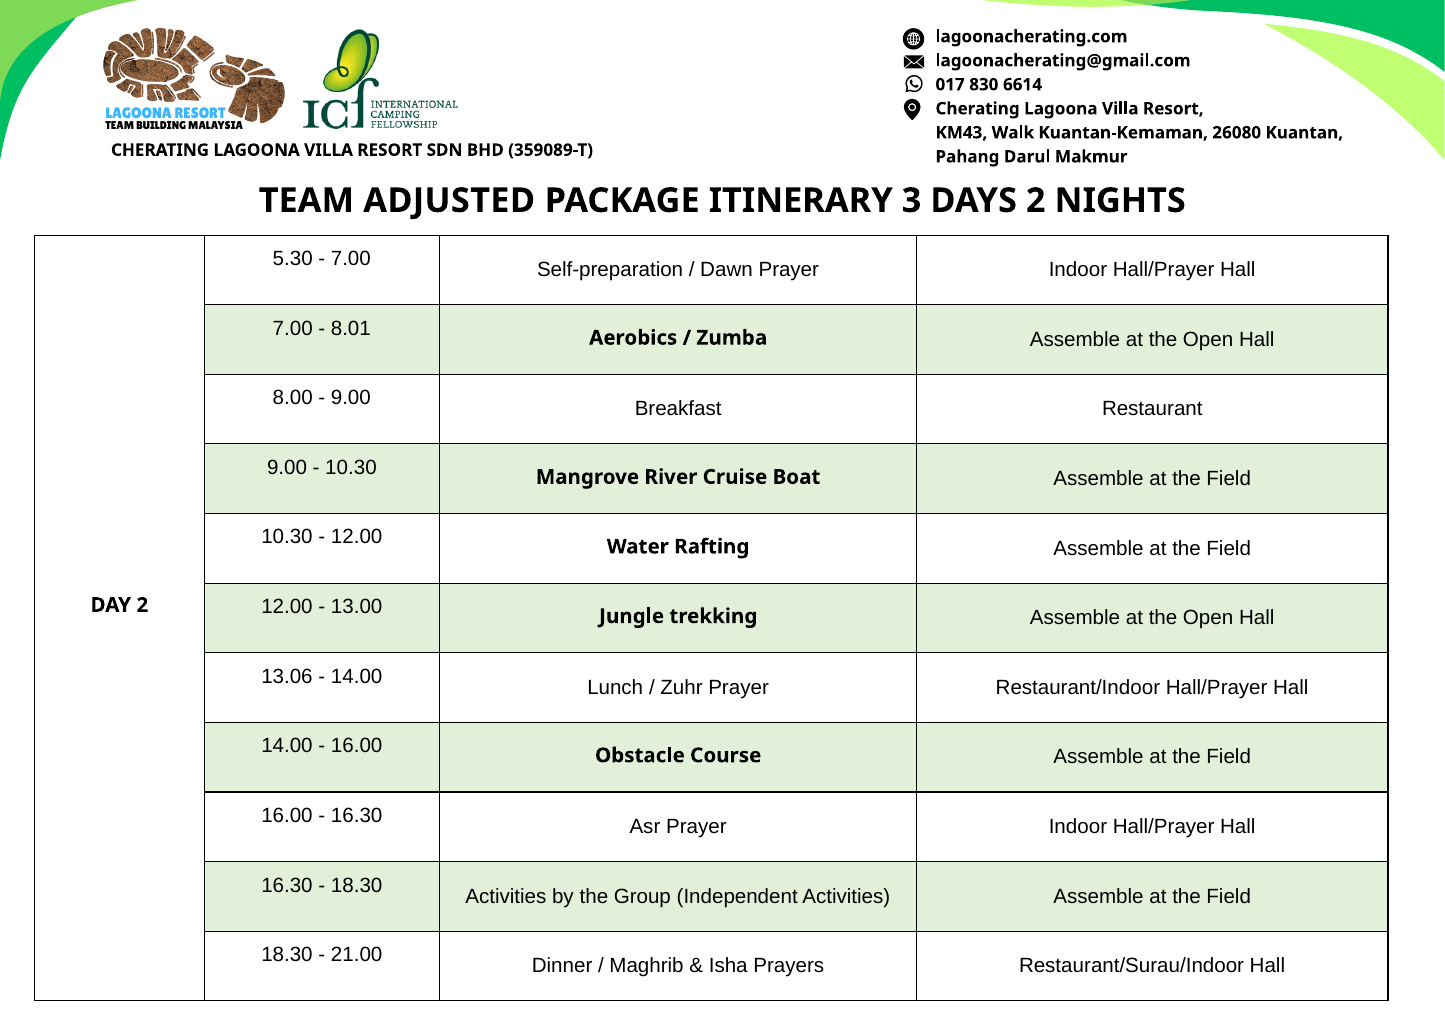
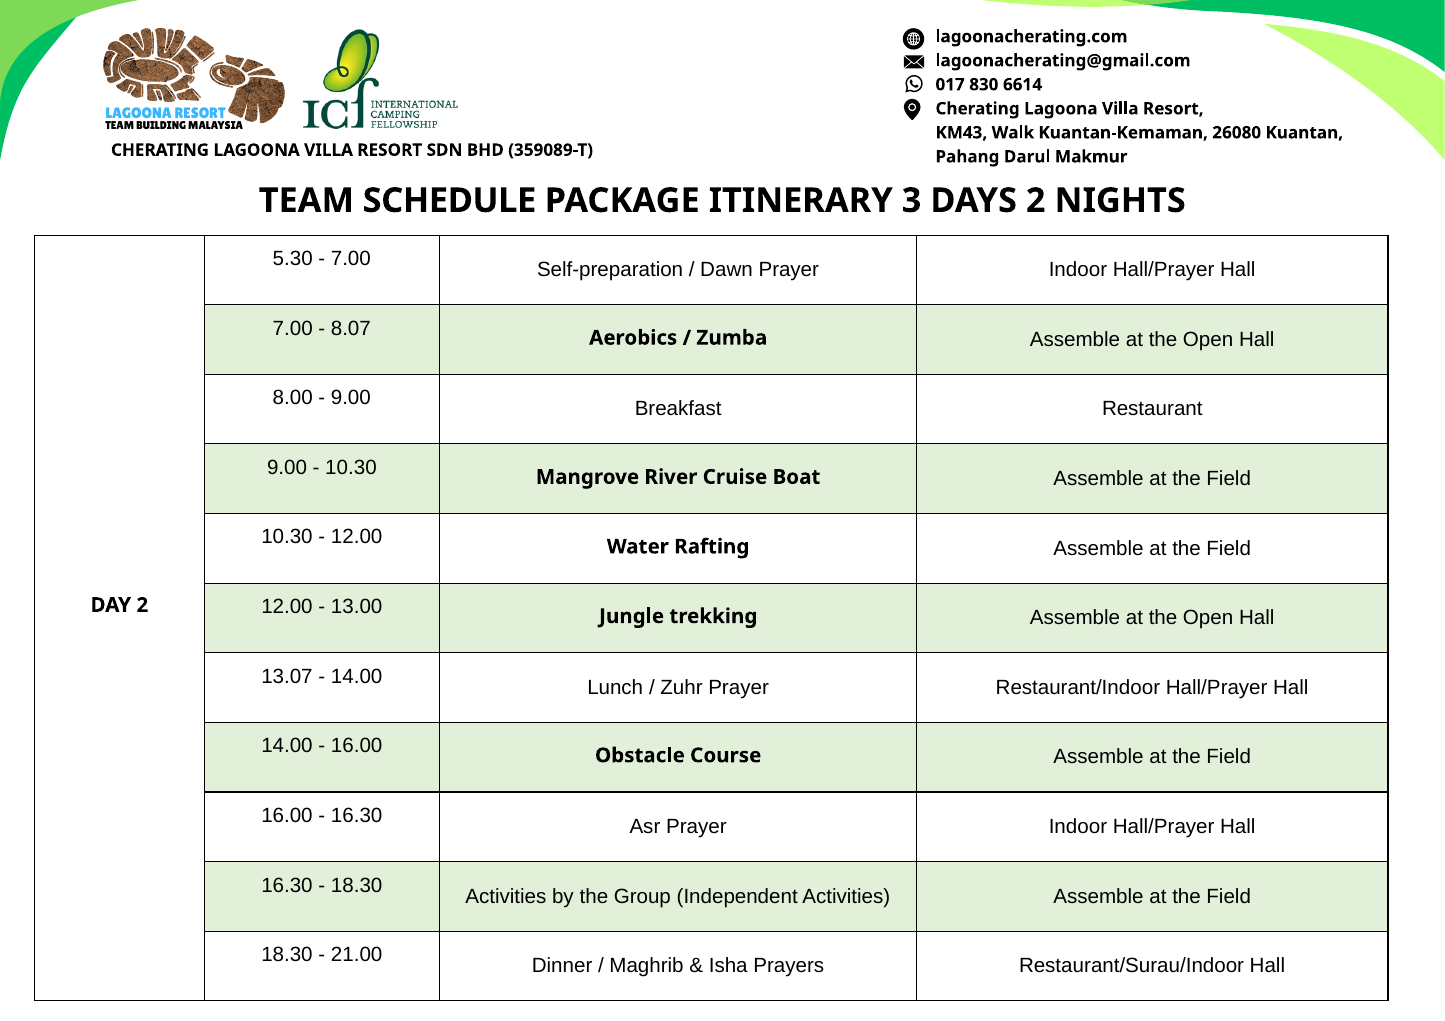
ADJUSTED: ADJUSTED -> SCHEDULE (449, 201)
8.01: 8.01 -> 8.07 (351, 328)
13.06: 13.06 -> 13.07 (287, 676)
